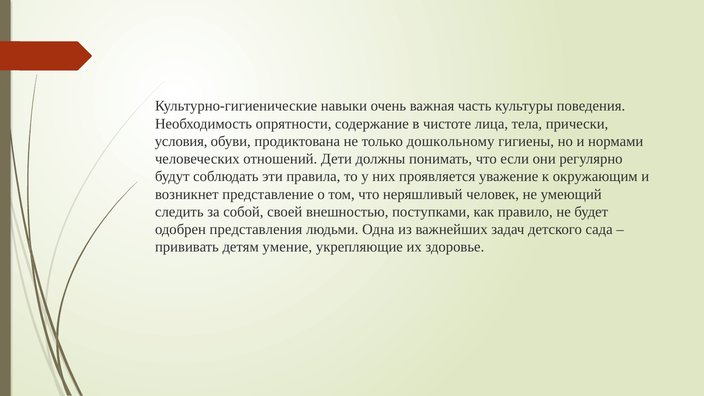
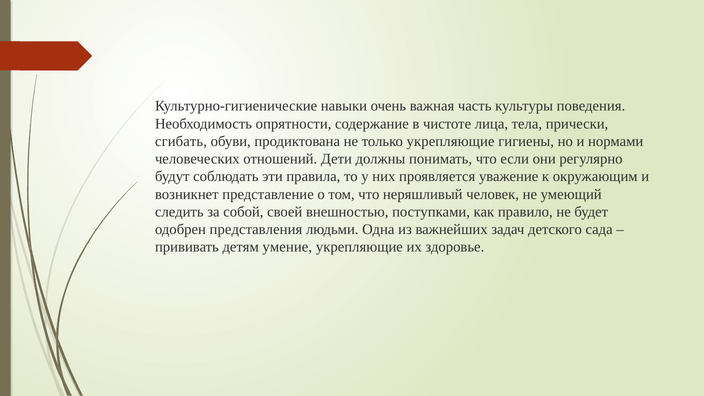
условия: условия -> сгибать (181, 141)
только дошкольному: дошкольному -> укрепляющие (451, 141)
